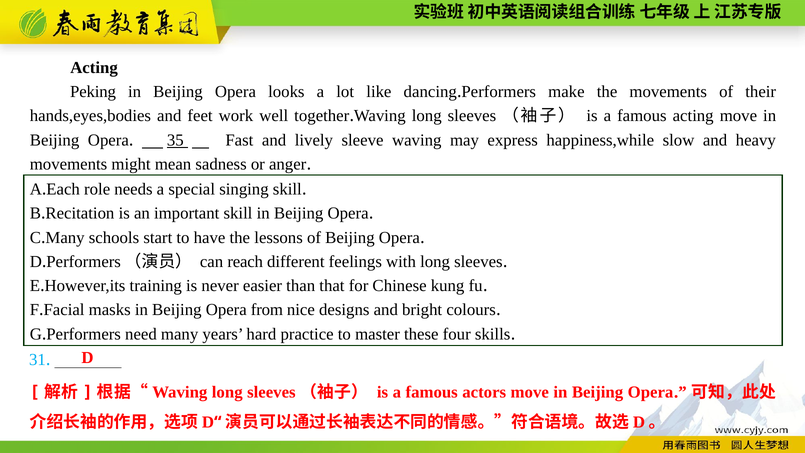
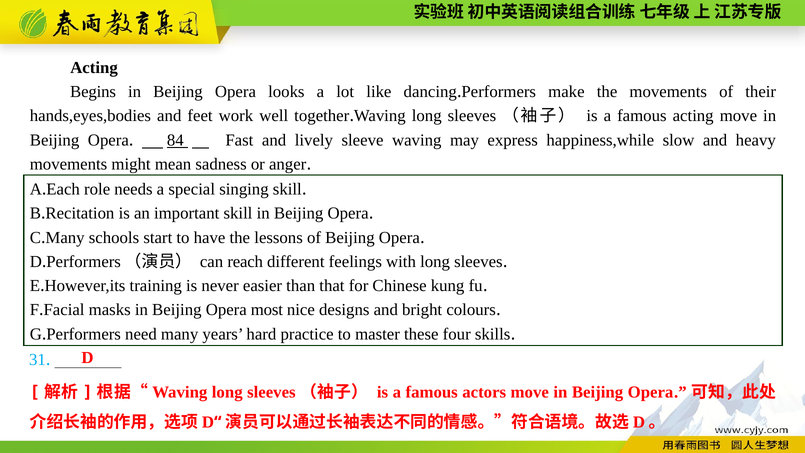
Peking: Peking -> Begins (93, 92)
35: 35 -> 84 (175, 140)
from: from -> most (267, 310)
